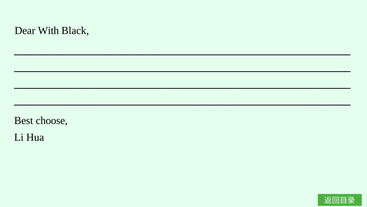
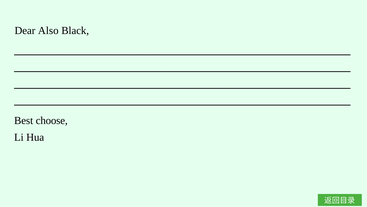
With: With -> Also (48, 30)
